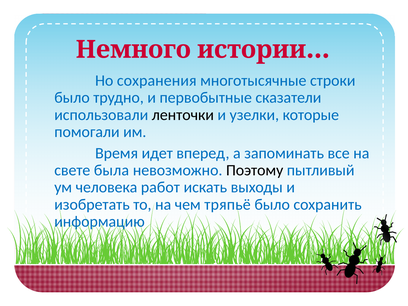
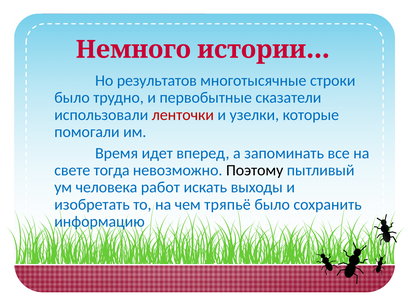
сохранения: сохранения -> результатов (157, 81)
ленточки colour: black -> red (183, 115)
была: была -> тогда (112, 170)
